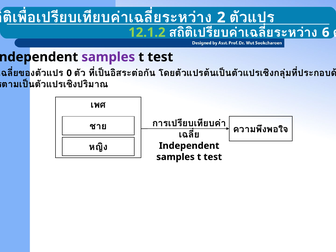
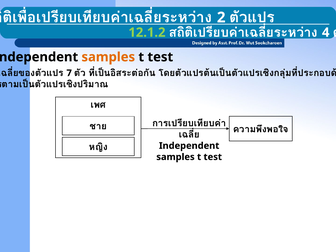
6: 6 -> 4 (326, 32)
samples colour: purple -> orange (108, 57)
0: 0 -> 7 (69, 73)
